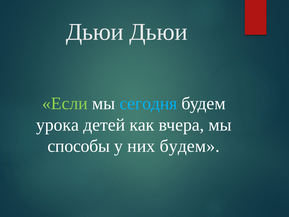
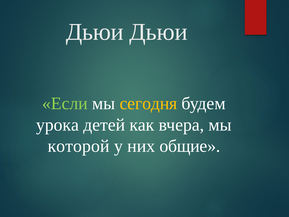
сегодня colour: light blue -> yellow (148, 103)
способы: способы -> которой (79, 146)
них будем: будем -> общие (190, 146)
